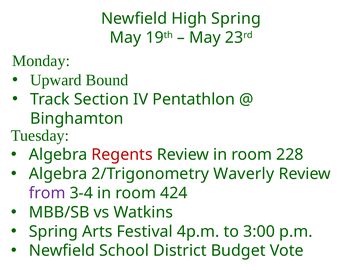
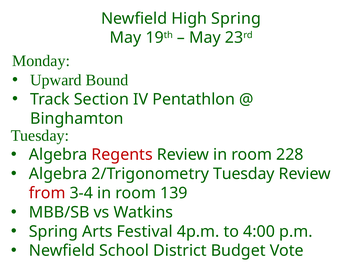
2/Trigonometry Waverly: Waverly -> Tuesday (244, 174)
from colour: purple -> red (47, 193)
424: 424 -> 139 (174, 193)
3:00: 3:00 -> 4:00 (259, 232)
